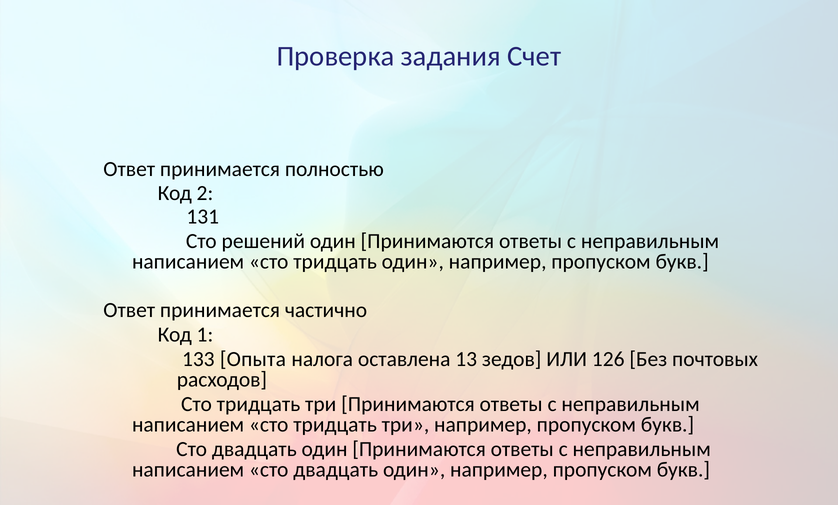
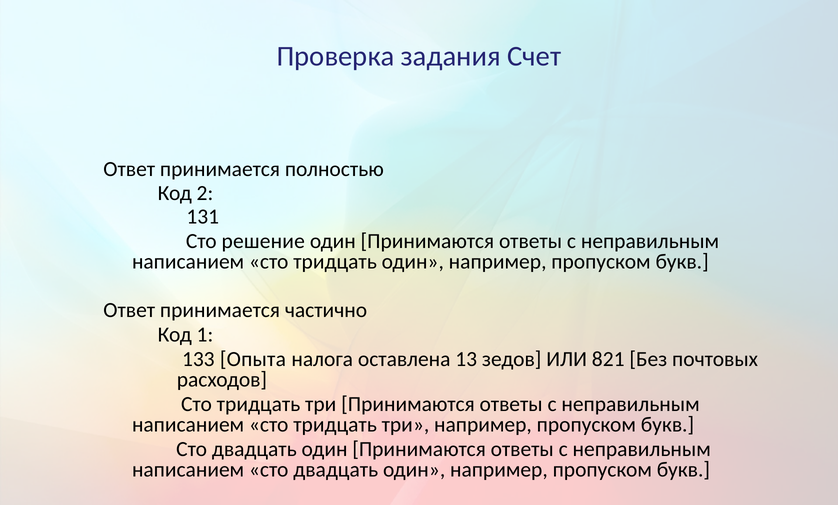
решений: решений -> решение (263, 241)
126: 126 -> 821 (608, 359)
